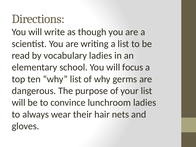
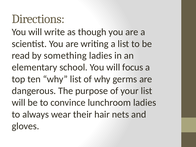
vocabulary: vocabulary -> something (65, 56)
